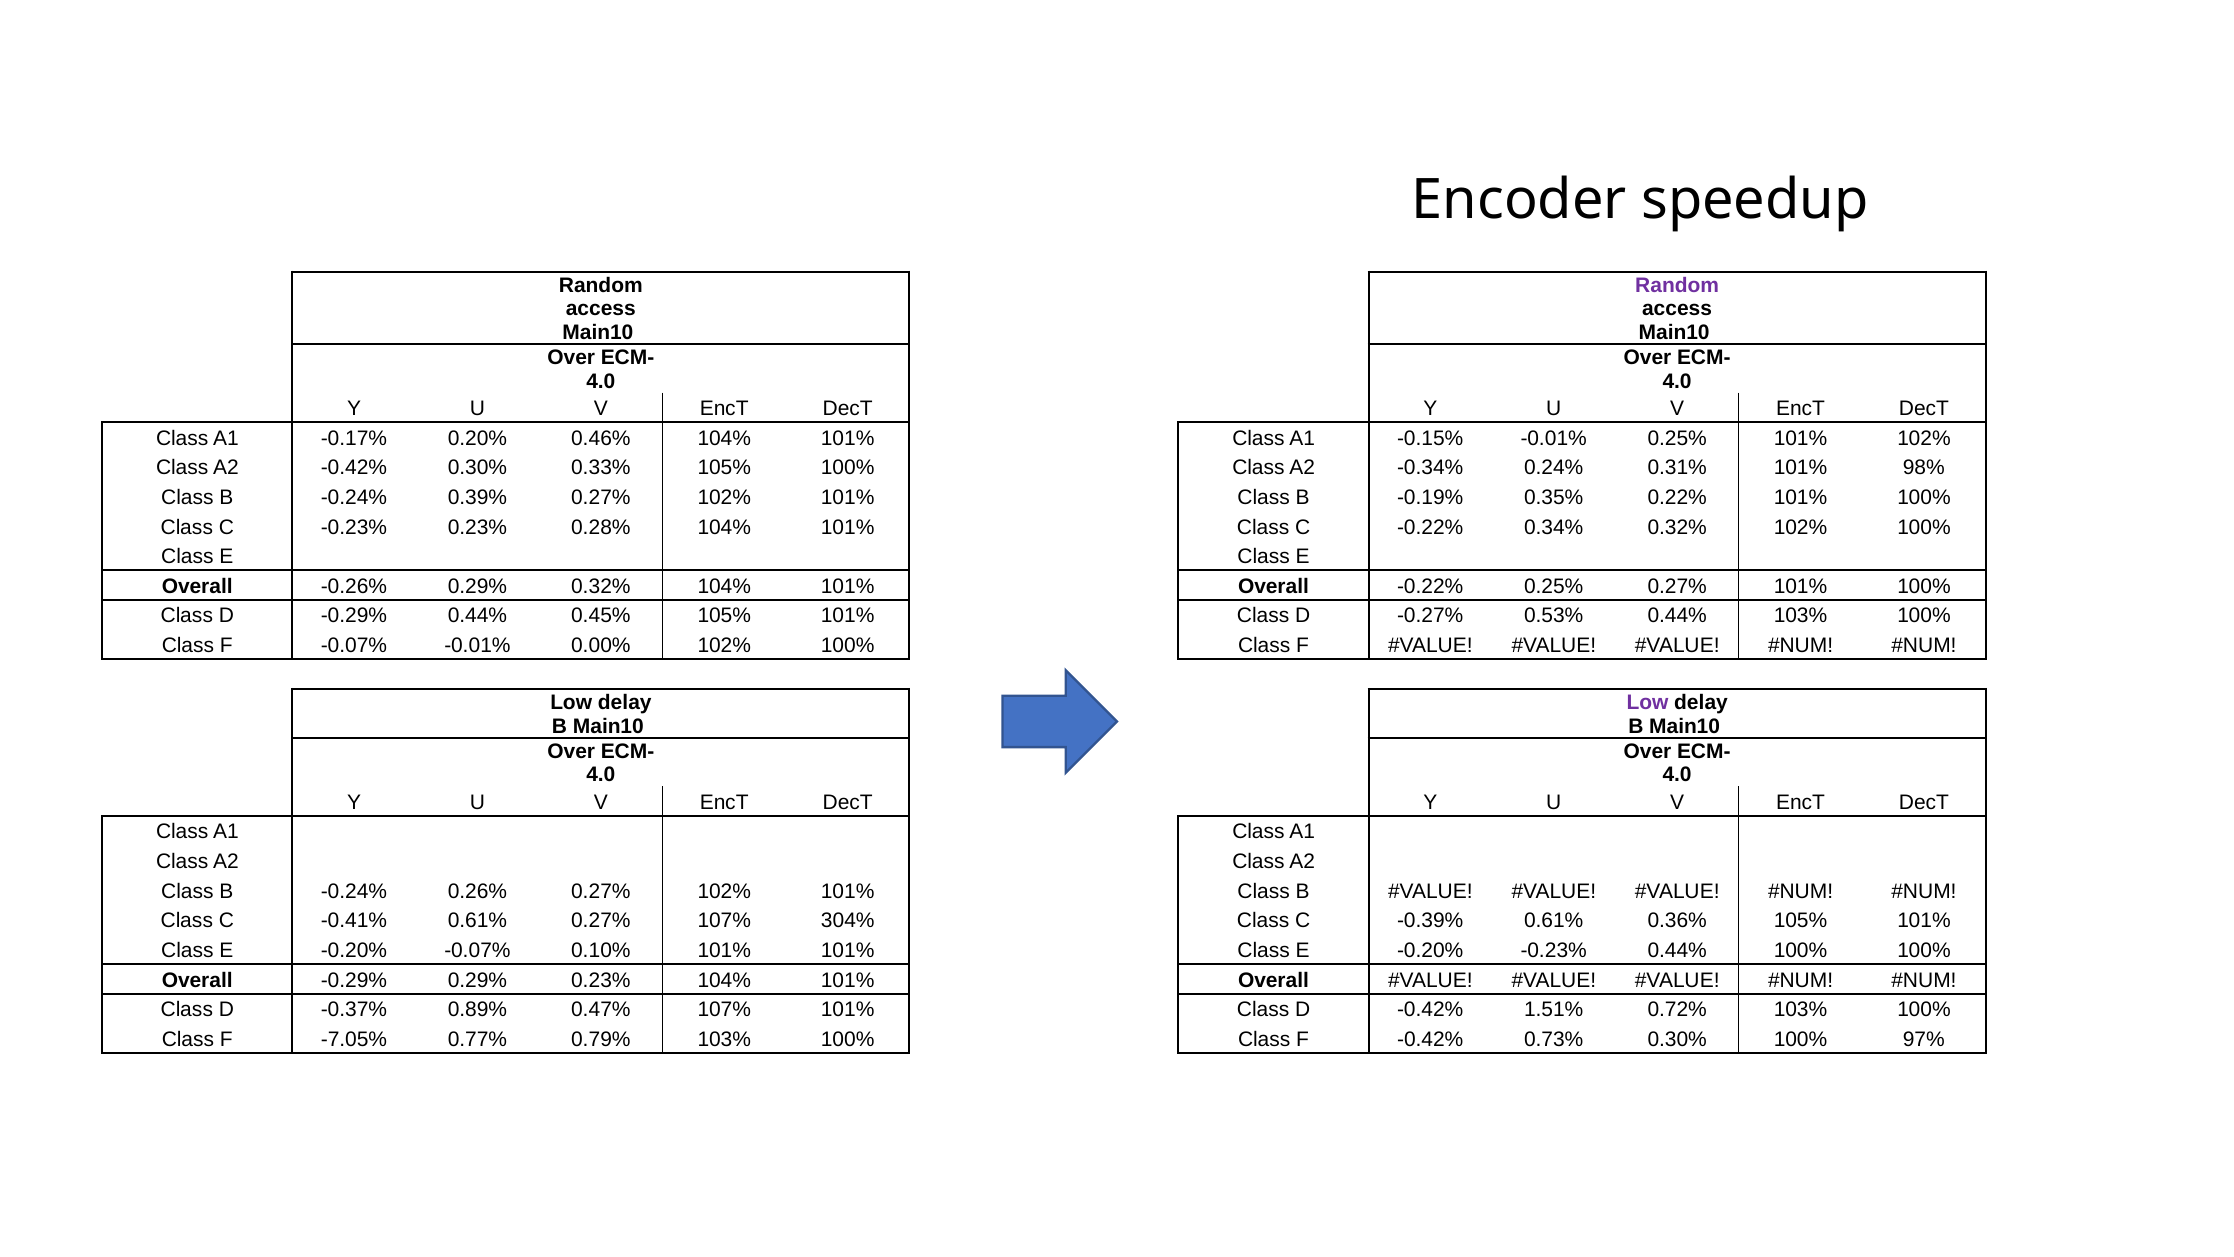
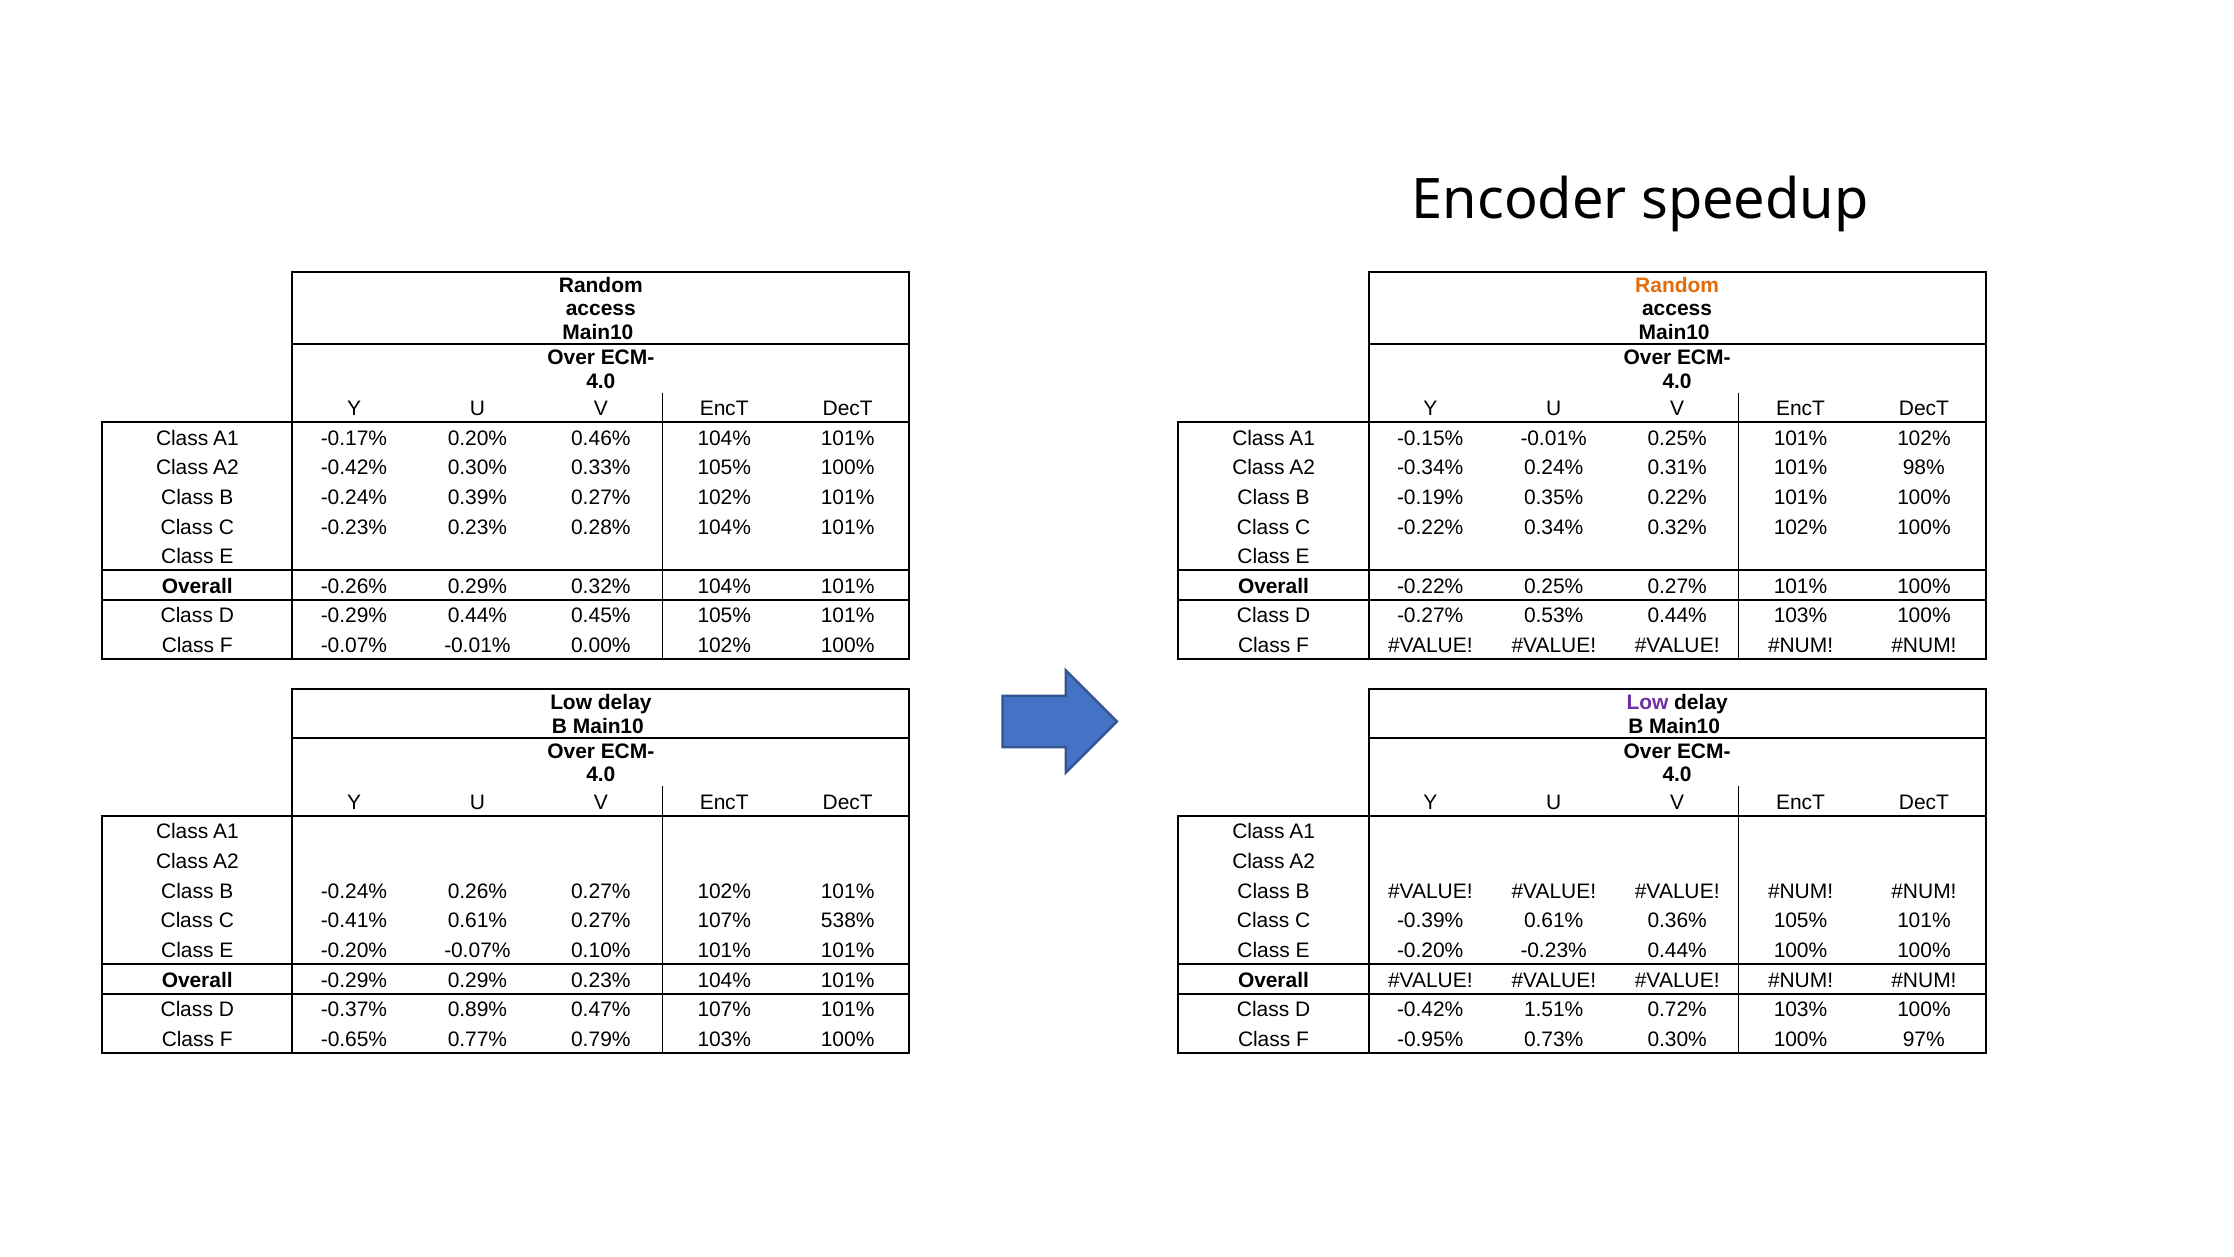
Random colour: purple -> orange (1677, 285)
304%: 304% -> 538% (848, 921)
-7.05%: -7.05% -> -0.65% (354, 1039)
F -0.42%: -0.42% -> -0.95% (1430, 1039)
